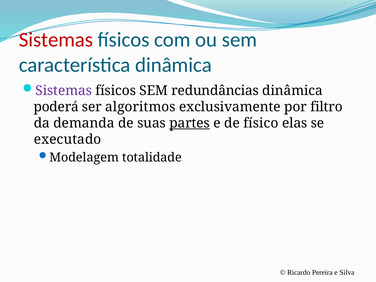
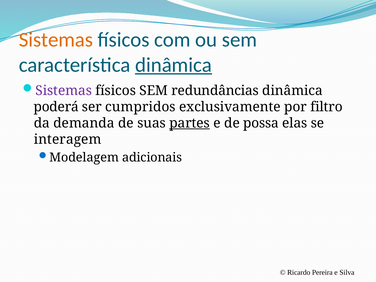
Sistemas colour: red -> orange (56, 40)
dinâmica underline: none -> present (174, 65)
algoritmos: algoritmos -> cumpridos (140, 107)
físico: físico -> possa (261, 123)
executado: executado -> interagem (68, 139)
totalidade: totalidade -> adicionais (152, 157)
